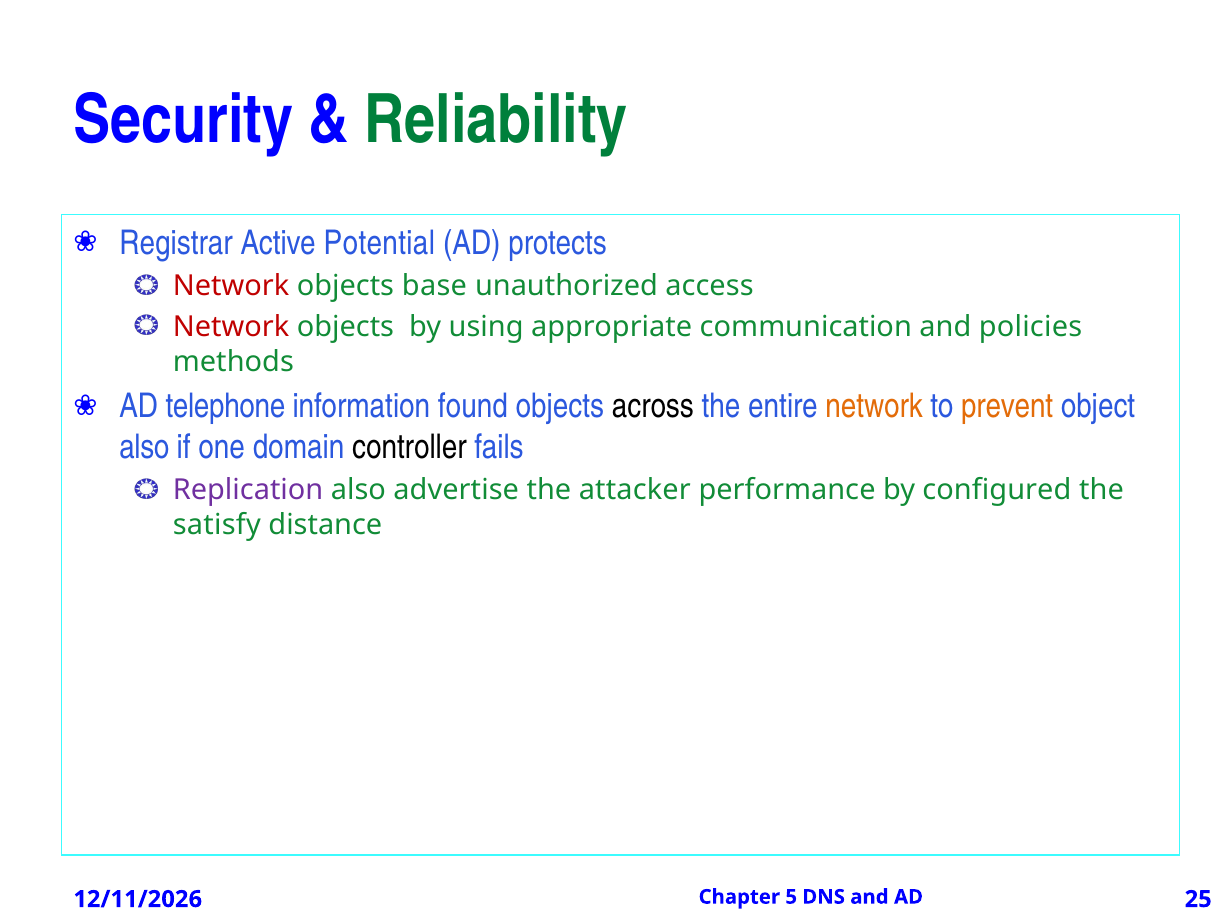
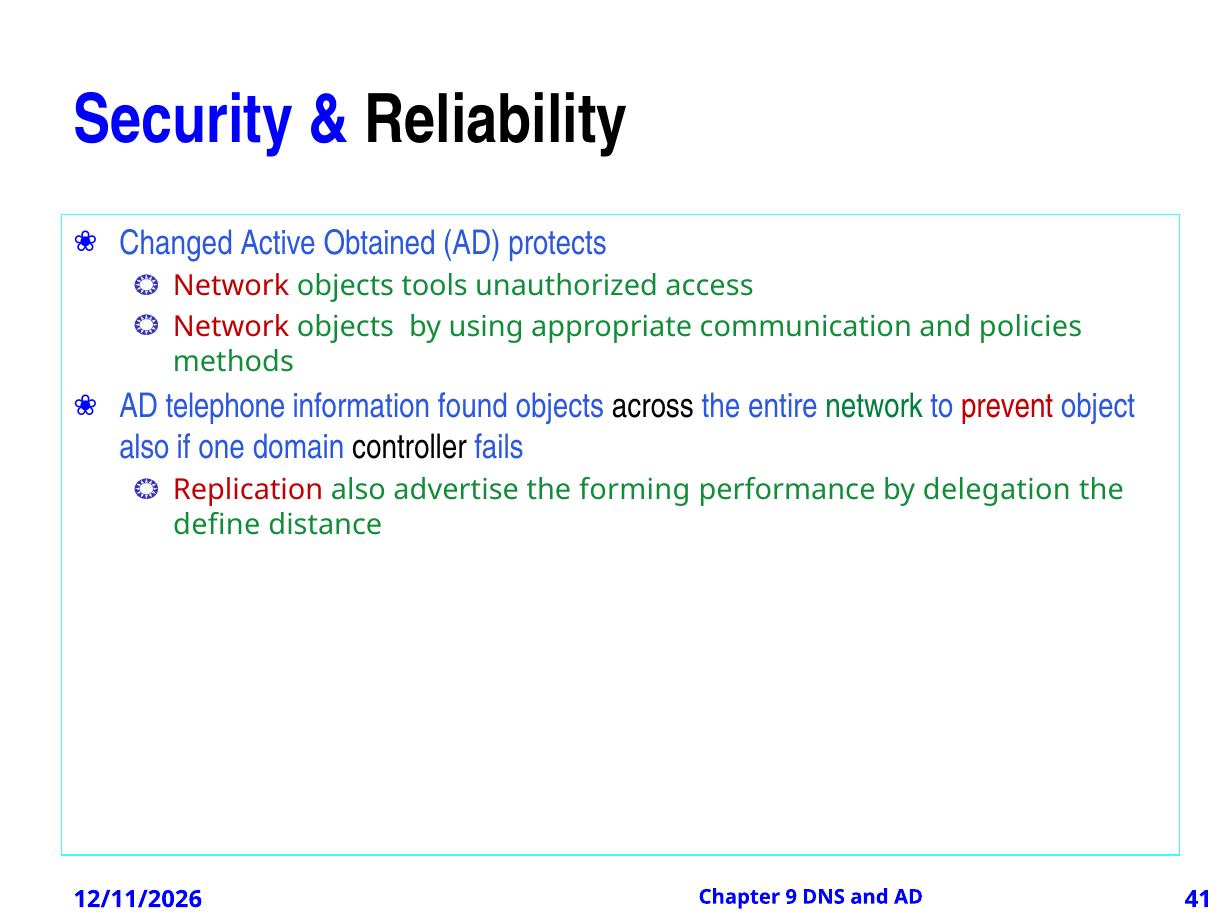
Reliability colour: green -> black (496, 120)
Registrar: Registrar -> Changed (176, 243)
Potential: Potential -> Obtained (380, 243)
base: base -> tools (435, 286)
network colour: orange -> green (874, 406)
prevent colour: orange -> red (1007, 406)
Replication colour: purple -> red (248, 490)
attacker: attacker -> forming (635, 490)
configured: configured -> delegation (997, 490)
satisfy: satisfy -> define (217, 525)
5: 5 -> 9 (791, 897)
25: 25 -> 41 (1198, 899)
